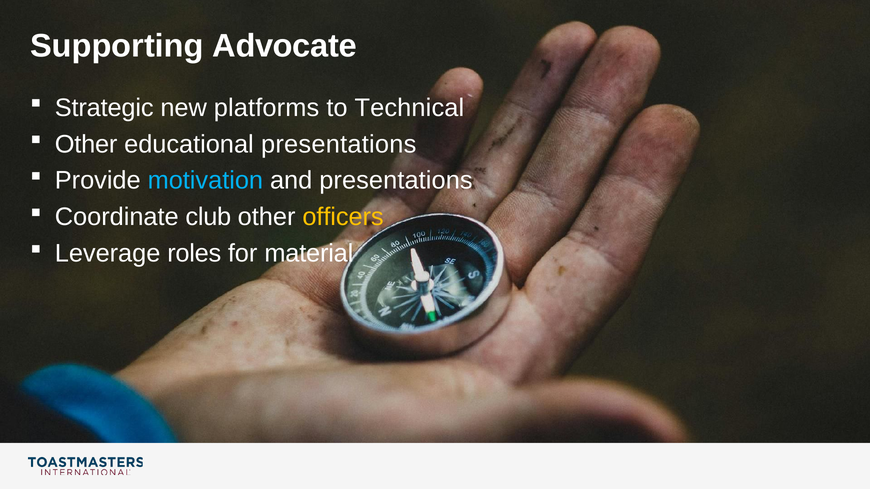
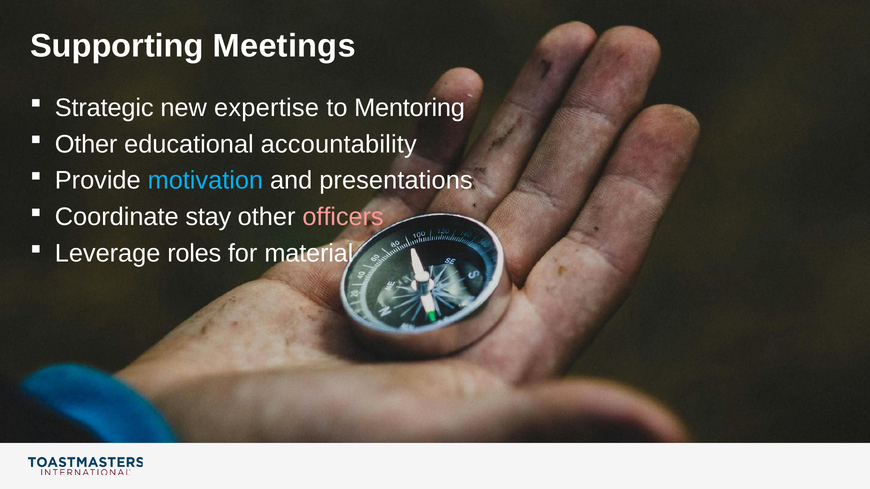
Advocate: Advocate -> Meetings (284, 46)
platforms: platforms -> expertise (267, 108)
Technical: Technical -> Mentoring (410, 108)
educational presentations: presentations -> accountability (339, 144)
club: club -> stay (208, 217)
officers colour: yellow -> pink (343, 217)
